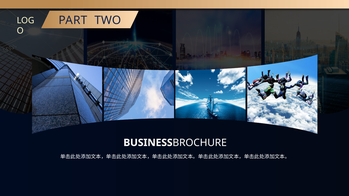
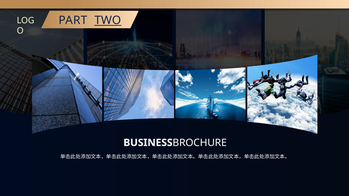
TWO underline: none -> present (108, 20)
